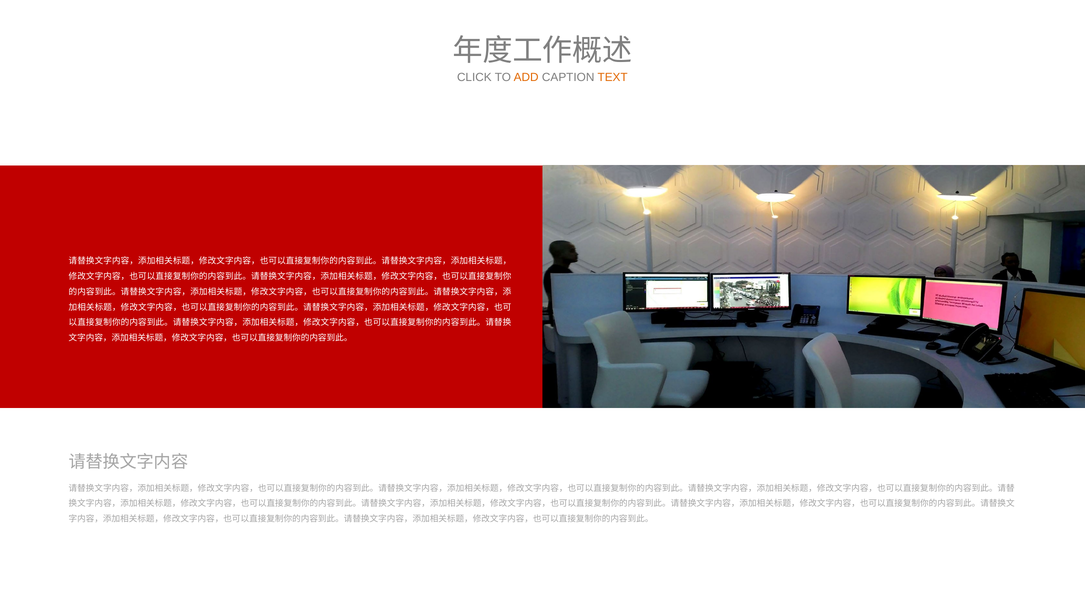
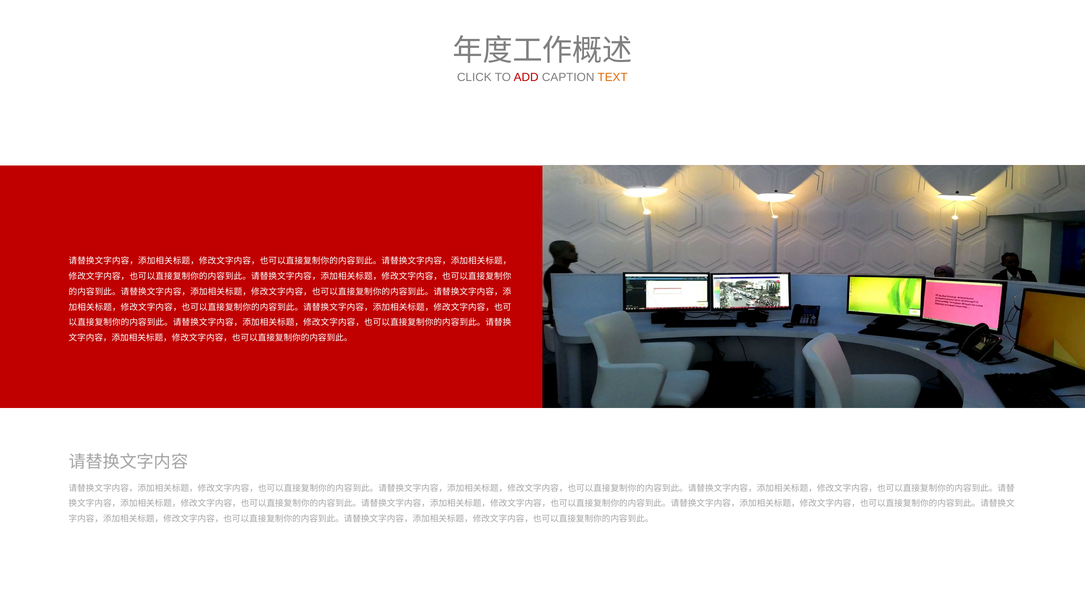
ADD colour: orange -> red (526, 77)
